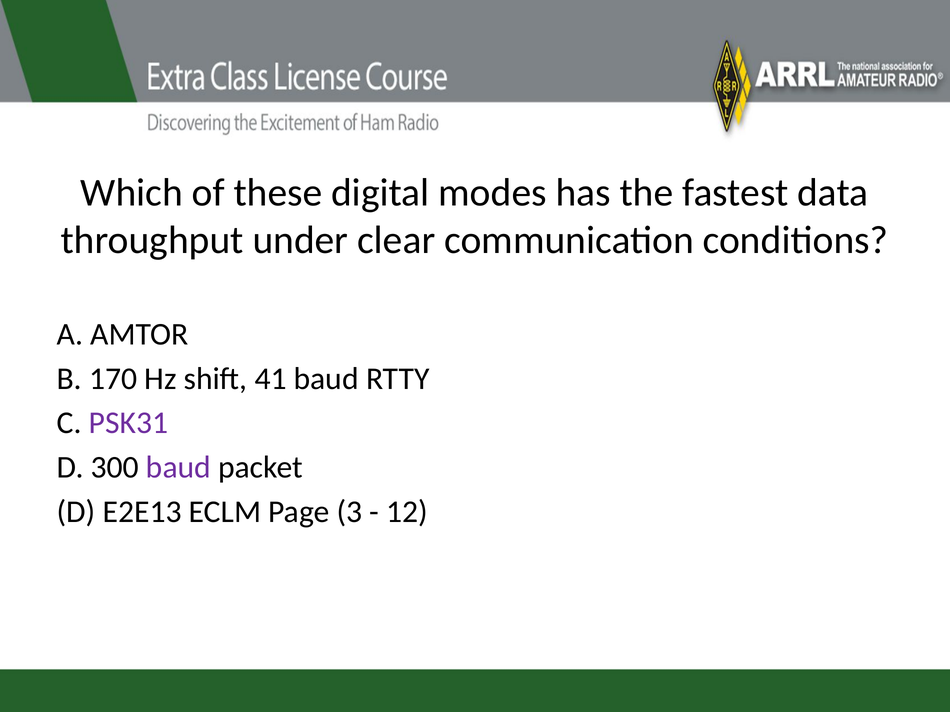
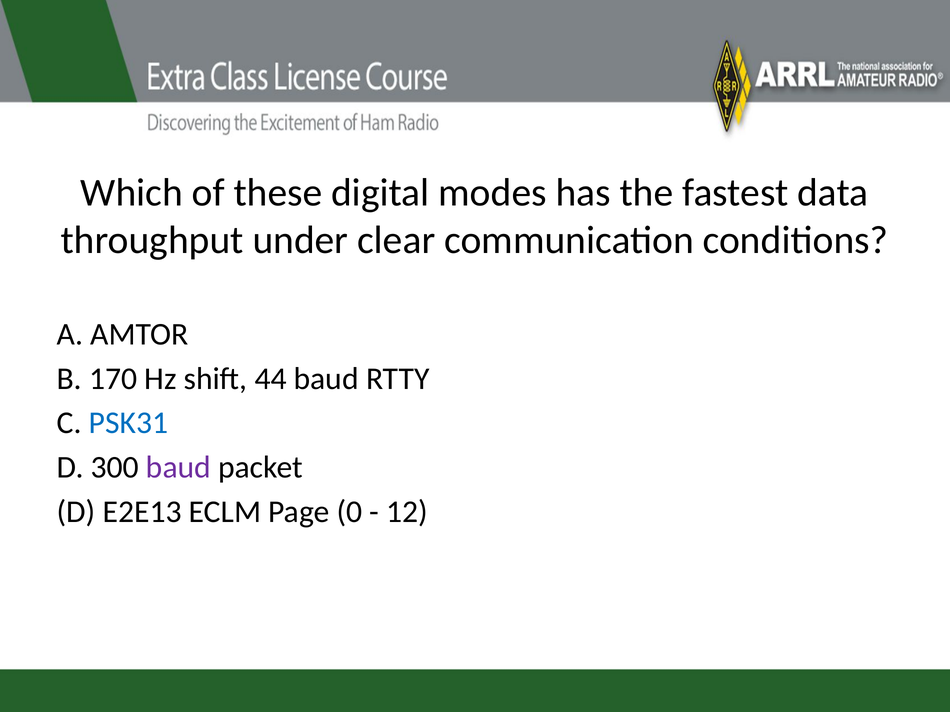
41: 41 -> 44 (271, 379)
PSK31 colour: purple -> blue (128, 423)
3: 3 -> 0 (350, 512)
